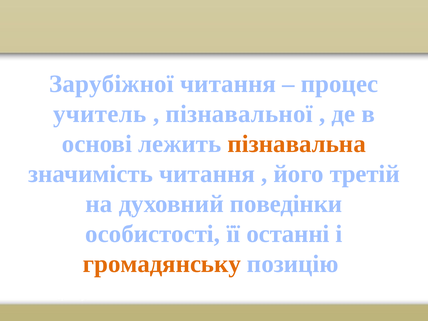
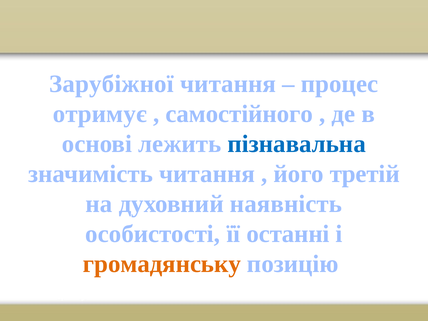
учитель: учитель -> отримує (100, 114)
пізнавальної: пізнавальної -> самостійного (239, 114)
пізнавальна colour: orange -> blue (297, 144)
поведінки: поведінки -> наявність (286, 204)
